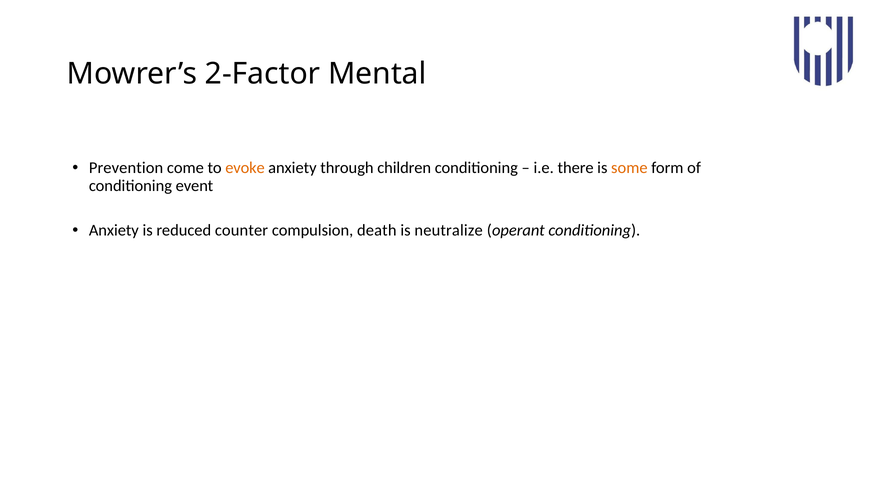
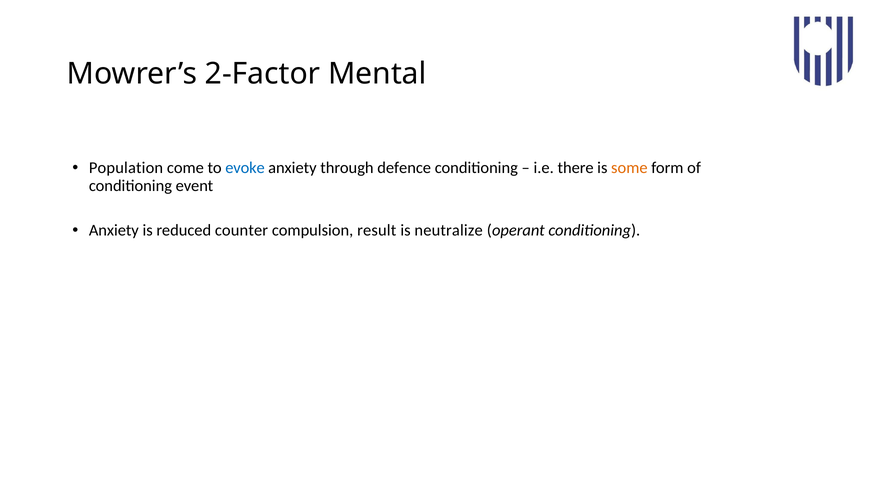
Prevention: Prevention -> Population (126, 168)
evoke colour: orange -> blue (245, 168)
children: children -> defence (404, 168)
death: death -> result (377, 230)
